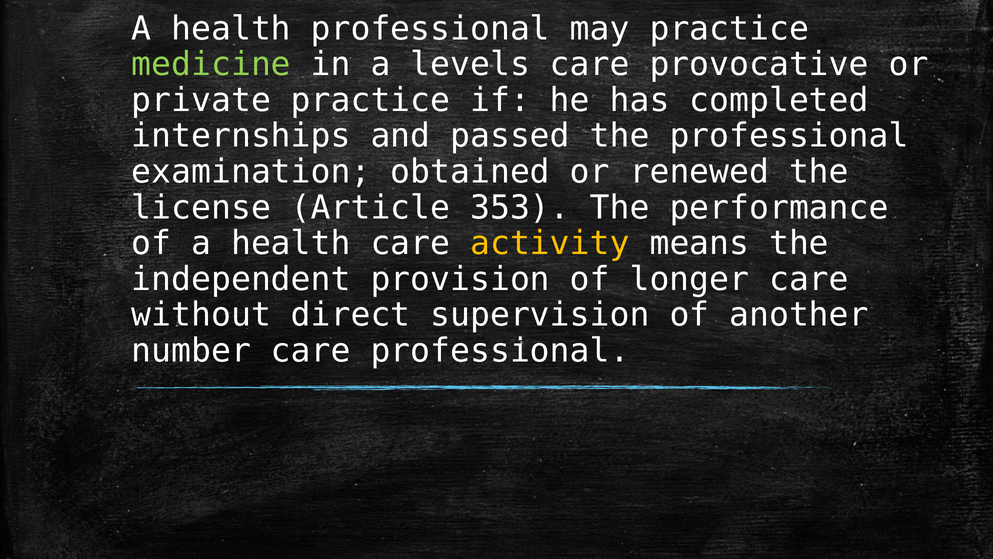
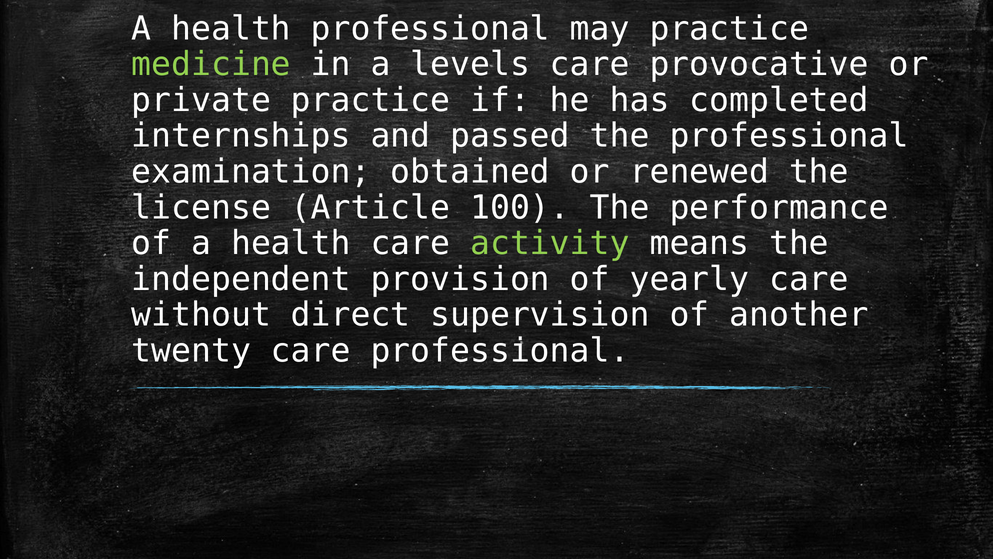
353: 353 -> 100 (520, 207)
activity colour: yellow -> light green (550, 243)
longer: longer -> yearly (689, 279)
number: number -> twenty (191, 351)
